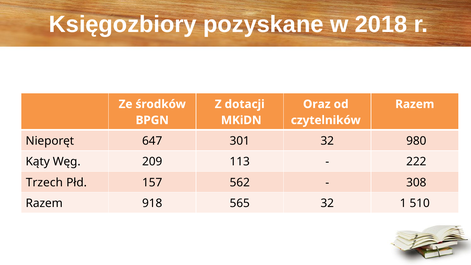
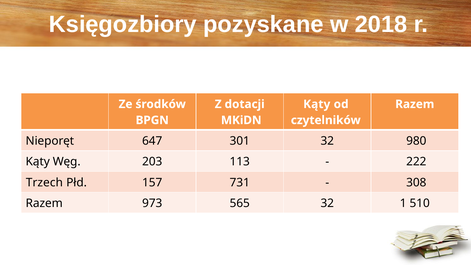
Oraz: Oraz -> Kąty (317, 104)
209: 209 -> 203 (152, 162)
562: 562 -> 731 (240, 182)
918: 918 -> 973 (152, 203)
